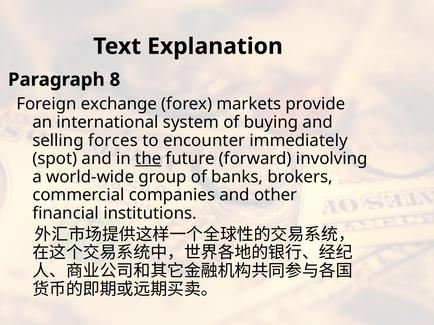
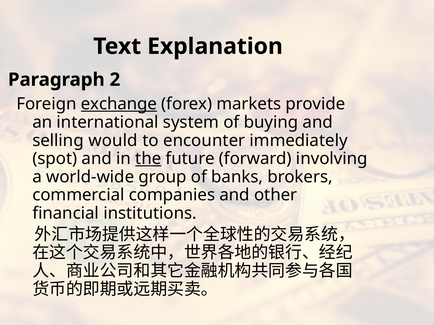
8: 8 -> 2 (115, 80)
exchange underline: none -> present (119, 104)
forces: forces -> would (113, 141)
